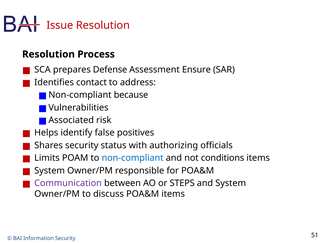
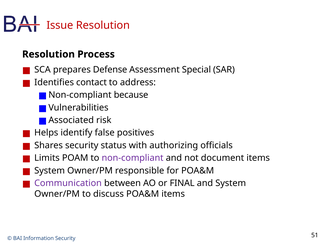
Ensure: Ensure -> Special (196, 70)
non-compliant colour: blue -> purple (133, 158)
conditions: conditions -> document (223, 158)
STEPS: STEPS -> FINAL (182, 183)
